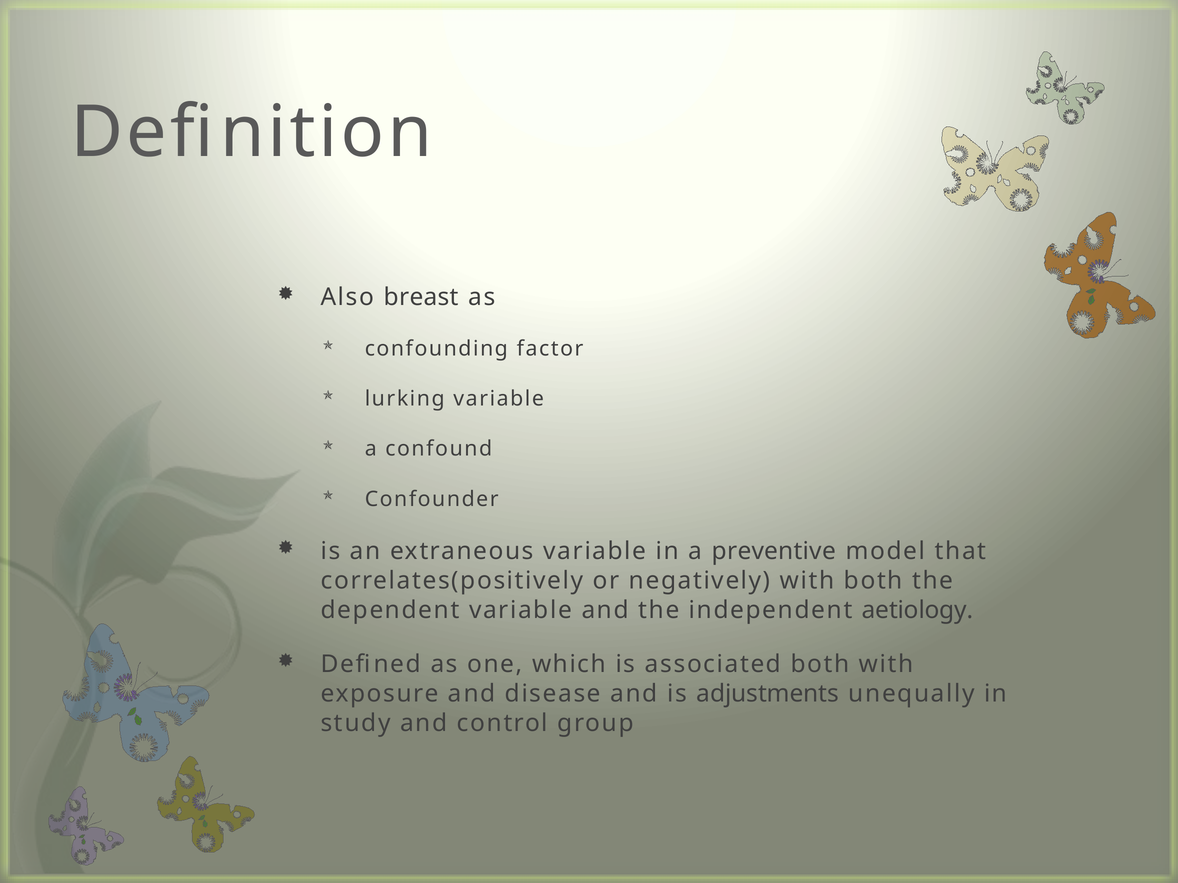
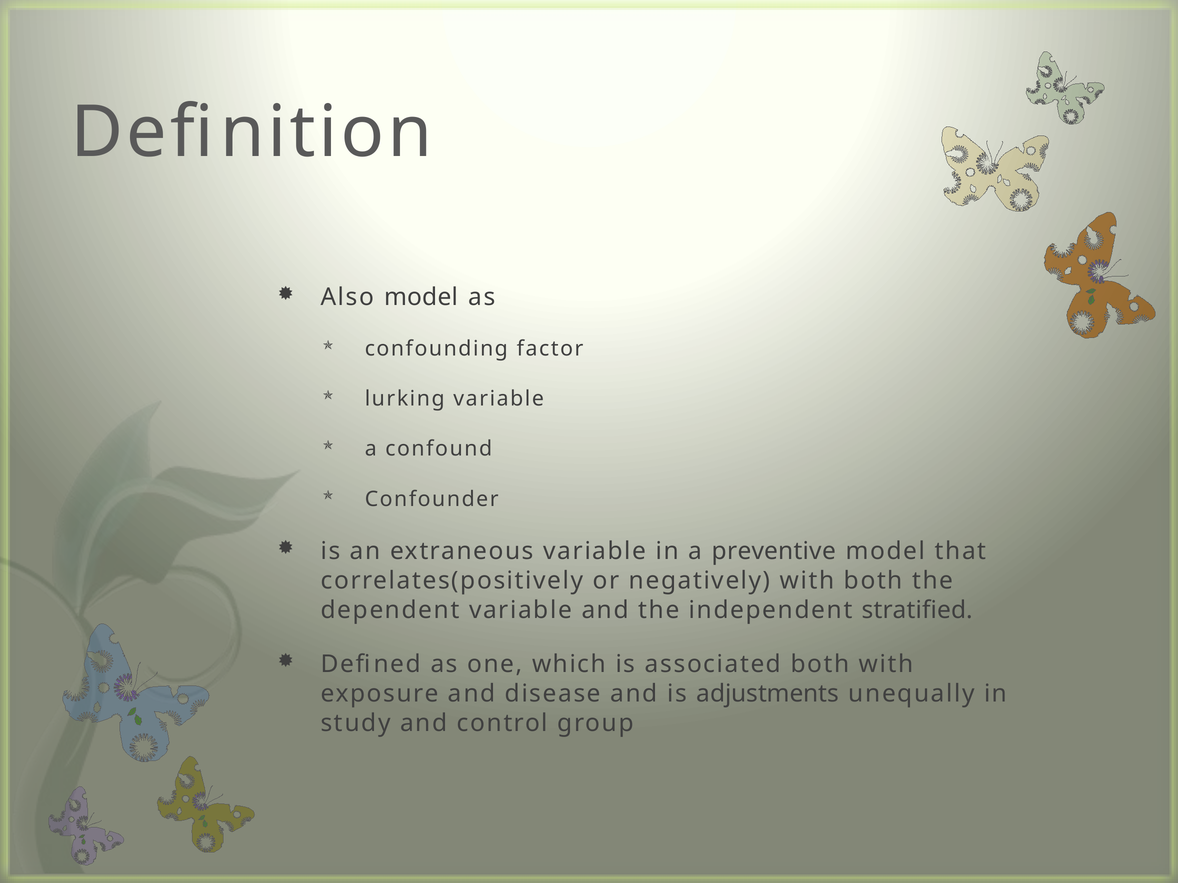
Also breast: breast -> model (421, 297)
aetiology: aetiology -> stratified (917, 610)
